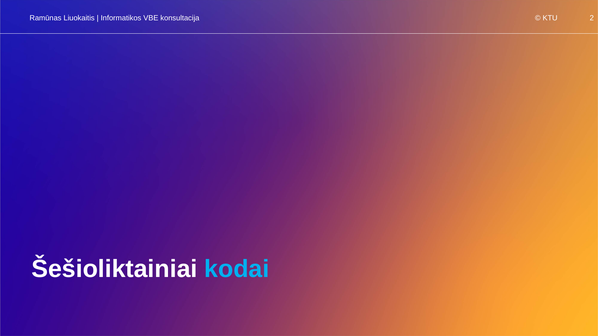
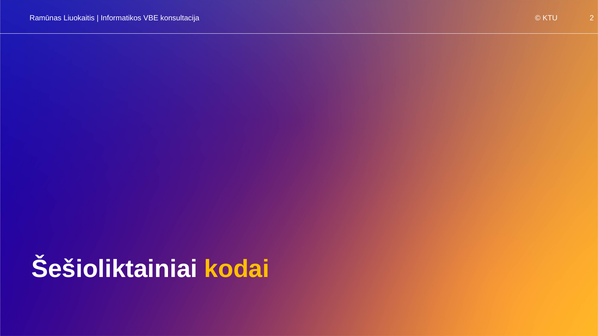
kodai colour: light blue -> yellow (237, 269)
